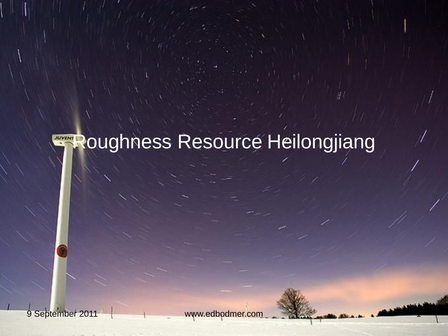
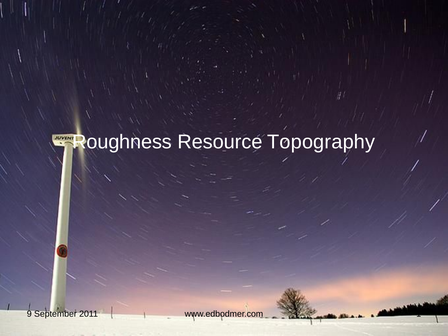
Heilongjiang: Heilongjiang -> Topography (321, 142)
